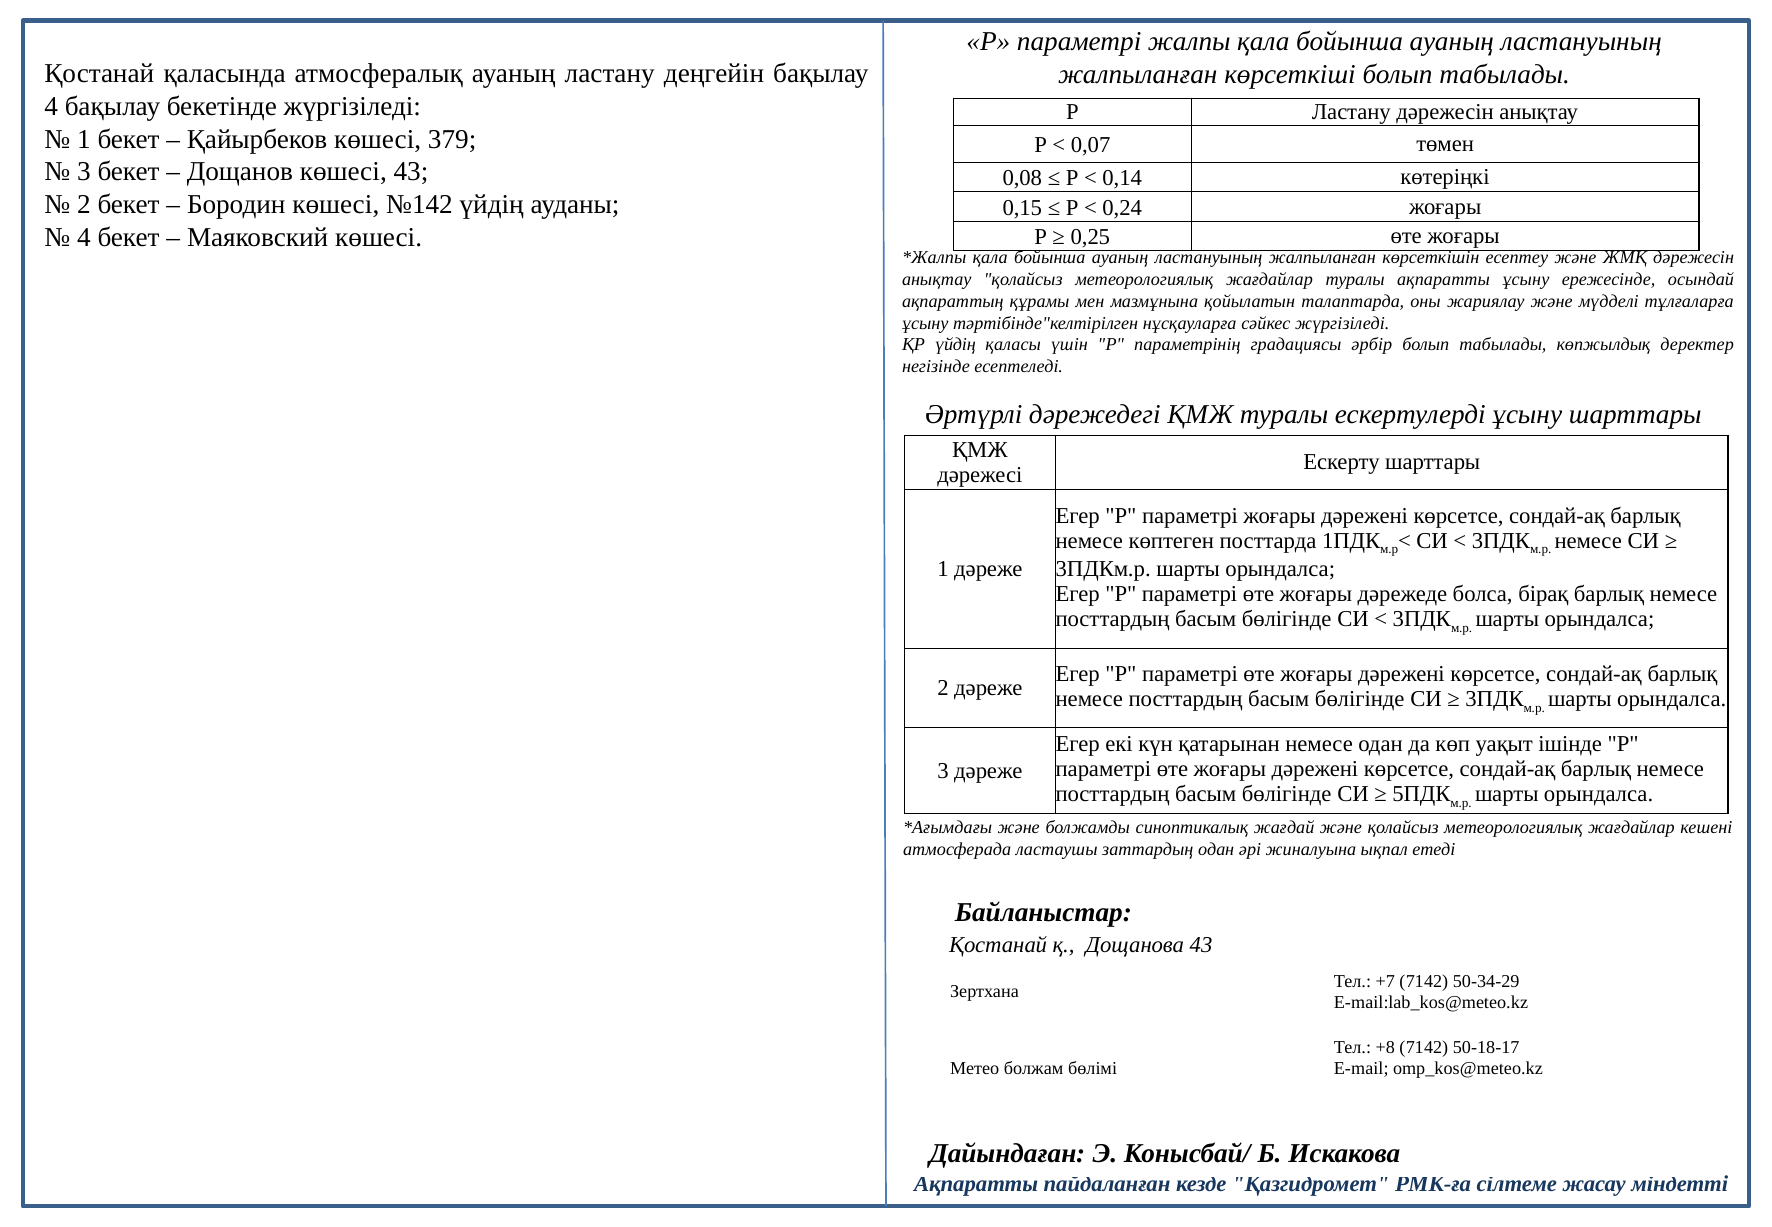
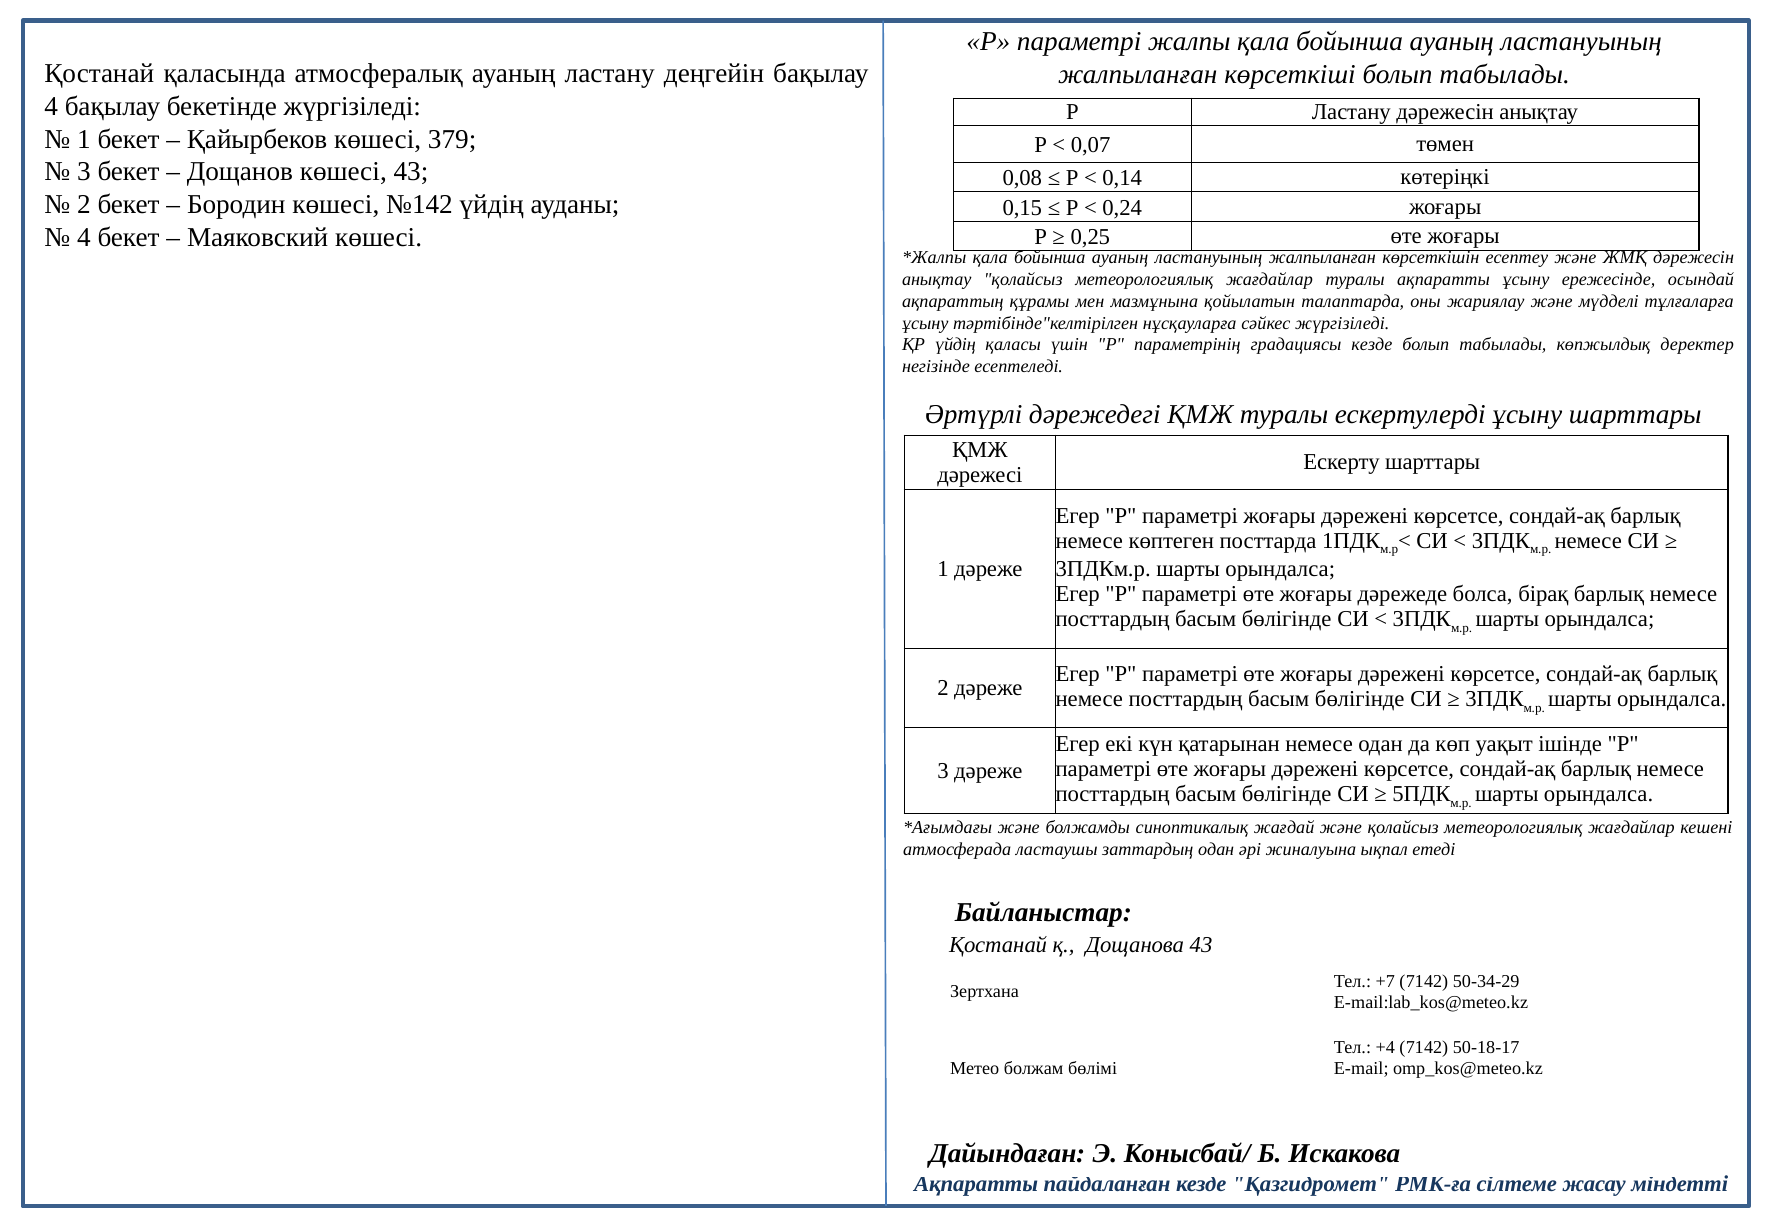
градациясы әрбір: әрбір -> кезде (1372, 345)
+8: +8 -> +4 (1385, 1048)
